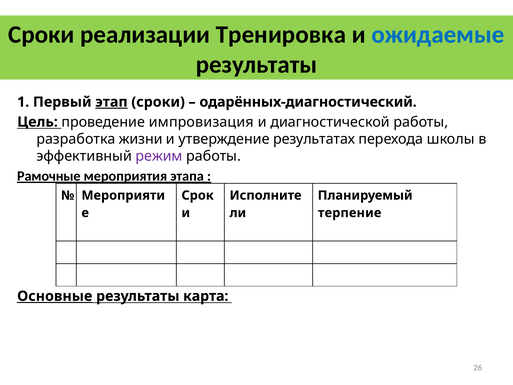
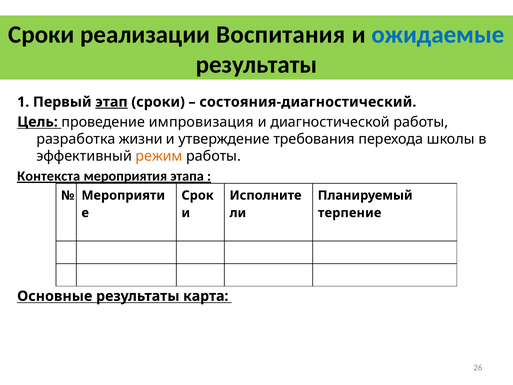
Тренировка: Тренировка -> Воспитания (281, 35)
одарённых-диагностический: одарённых-диагностический -> состояния-диагностический (308, 102)
результатах: результатах -> требования (314, 139)
режим colour: purple -> orange (159, 156)
Рамочные: Рамочные -> Контекста (49, 176)
Основные underline: present -> none (55, 296)
